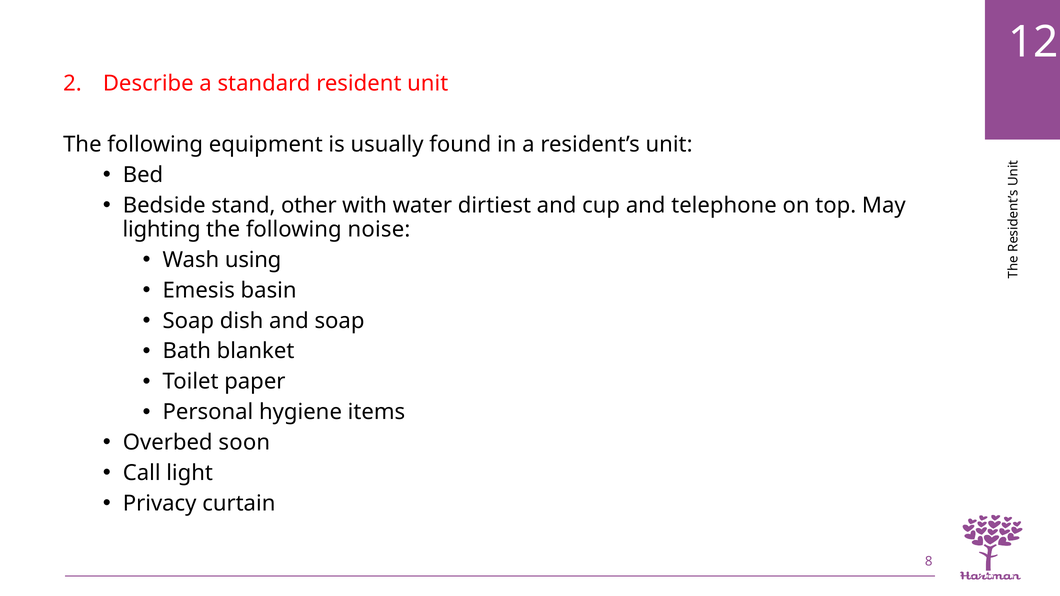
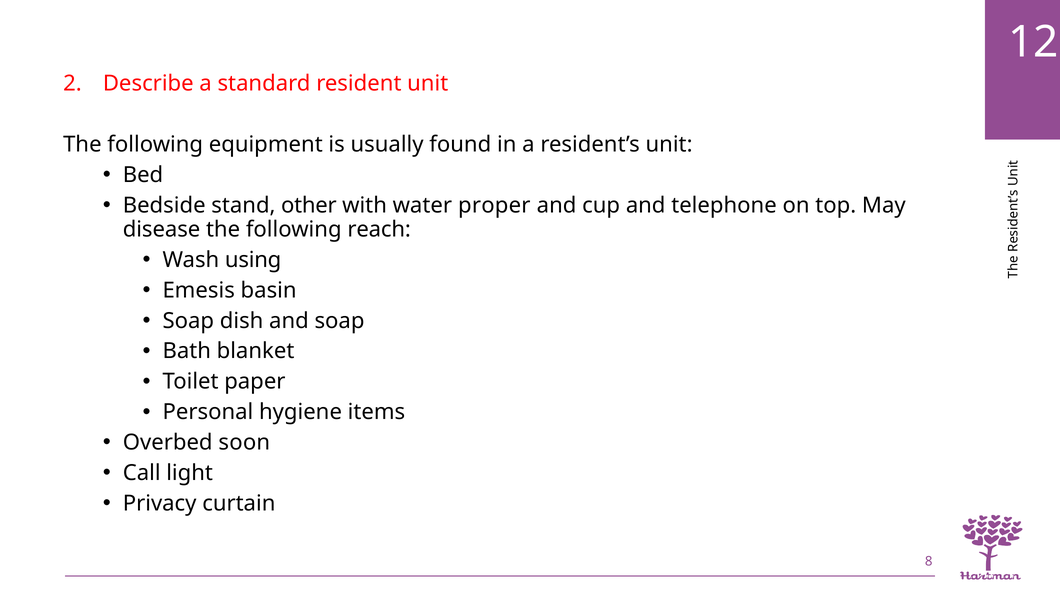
dirtiest: dirtiest -> proper (494, 206)
lighting: lighting -> disease (162, 229)
noise: noise -> reach (379, 229)
